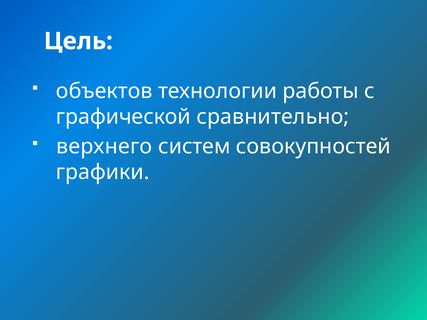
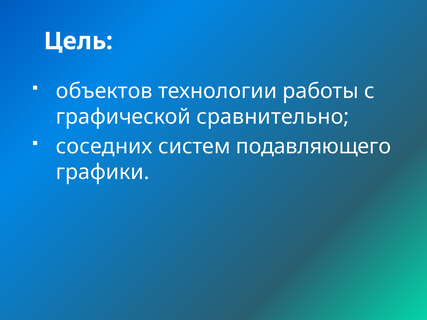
верхнего: верхнего -> соседних (104, 147)
совокупностей: совокупностей -> подавляющего (314, 147)
